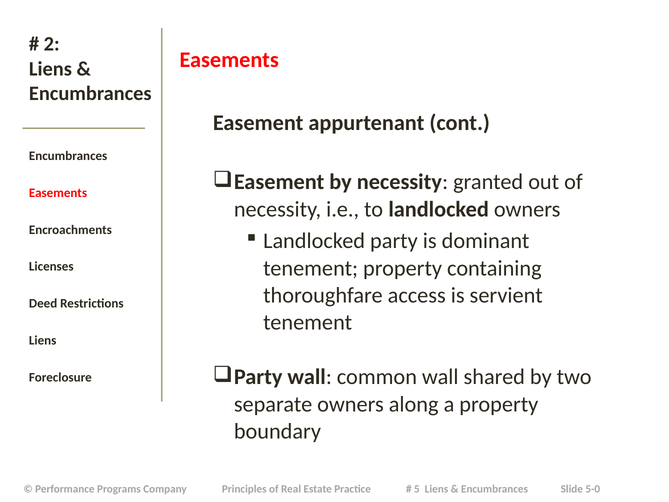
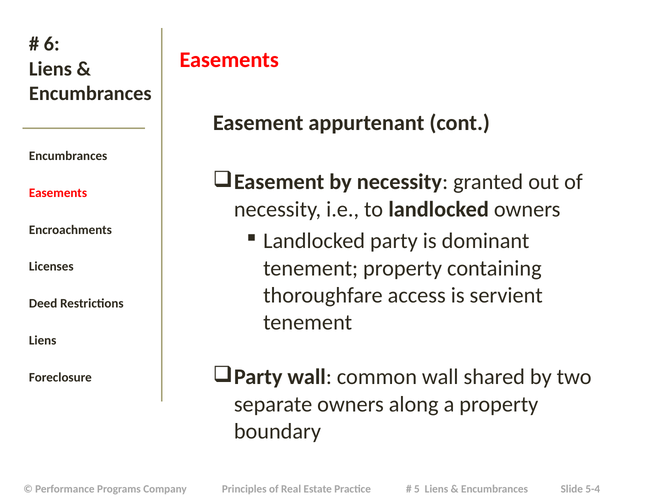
2: 2 -> 6 (52, 44)
5-0: 5-0 -> 5-4 (593, 489)
